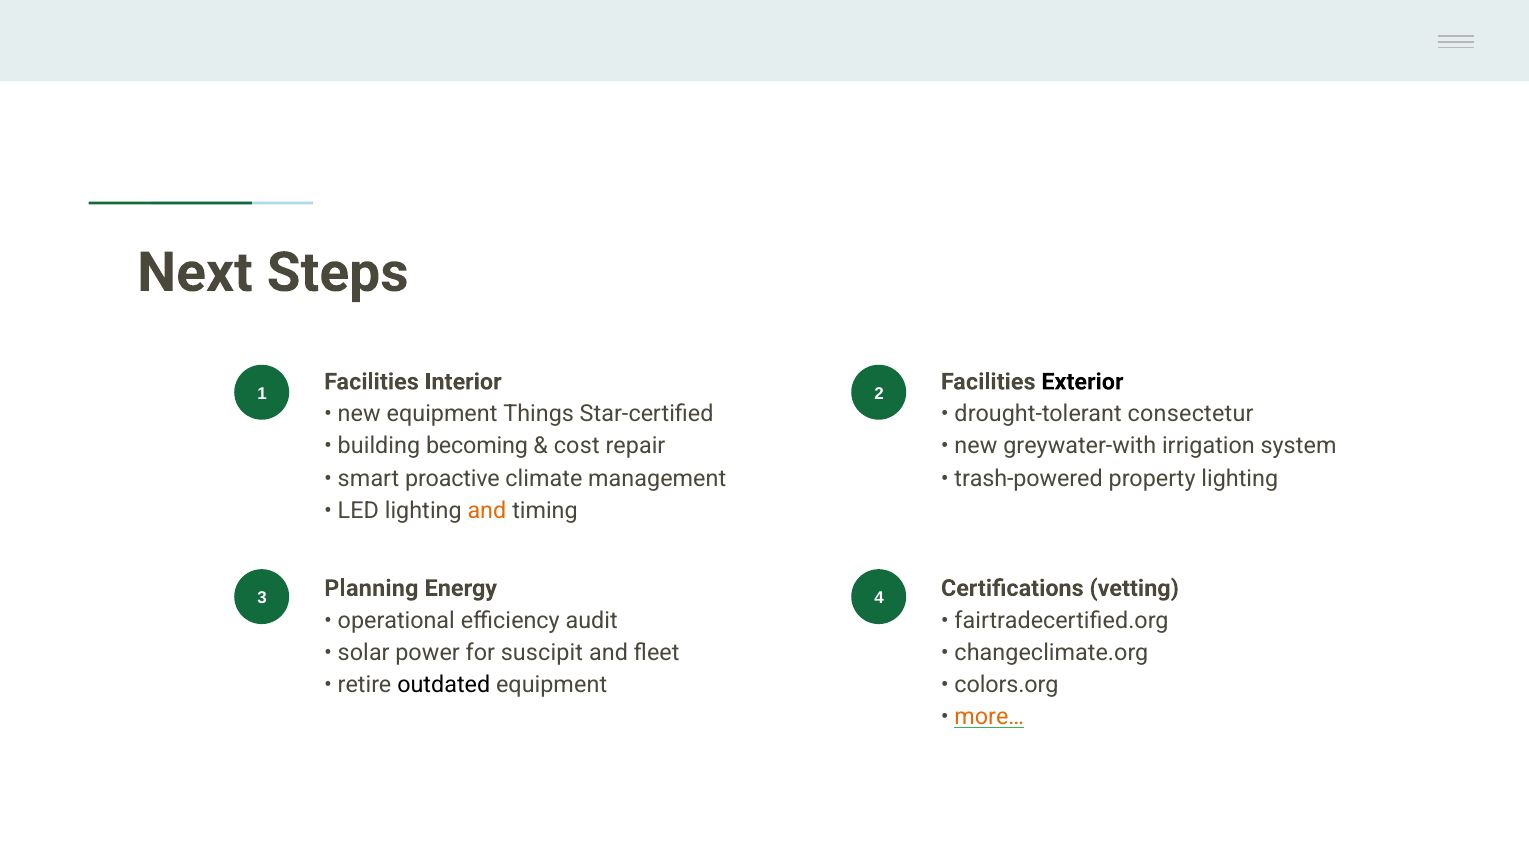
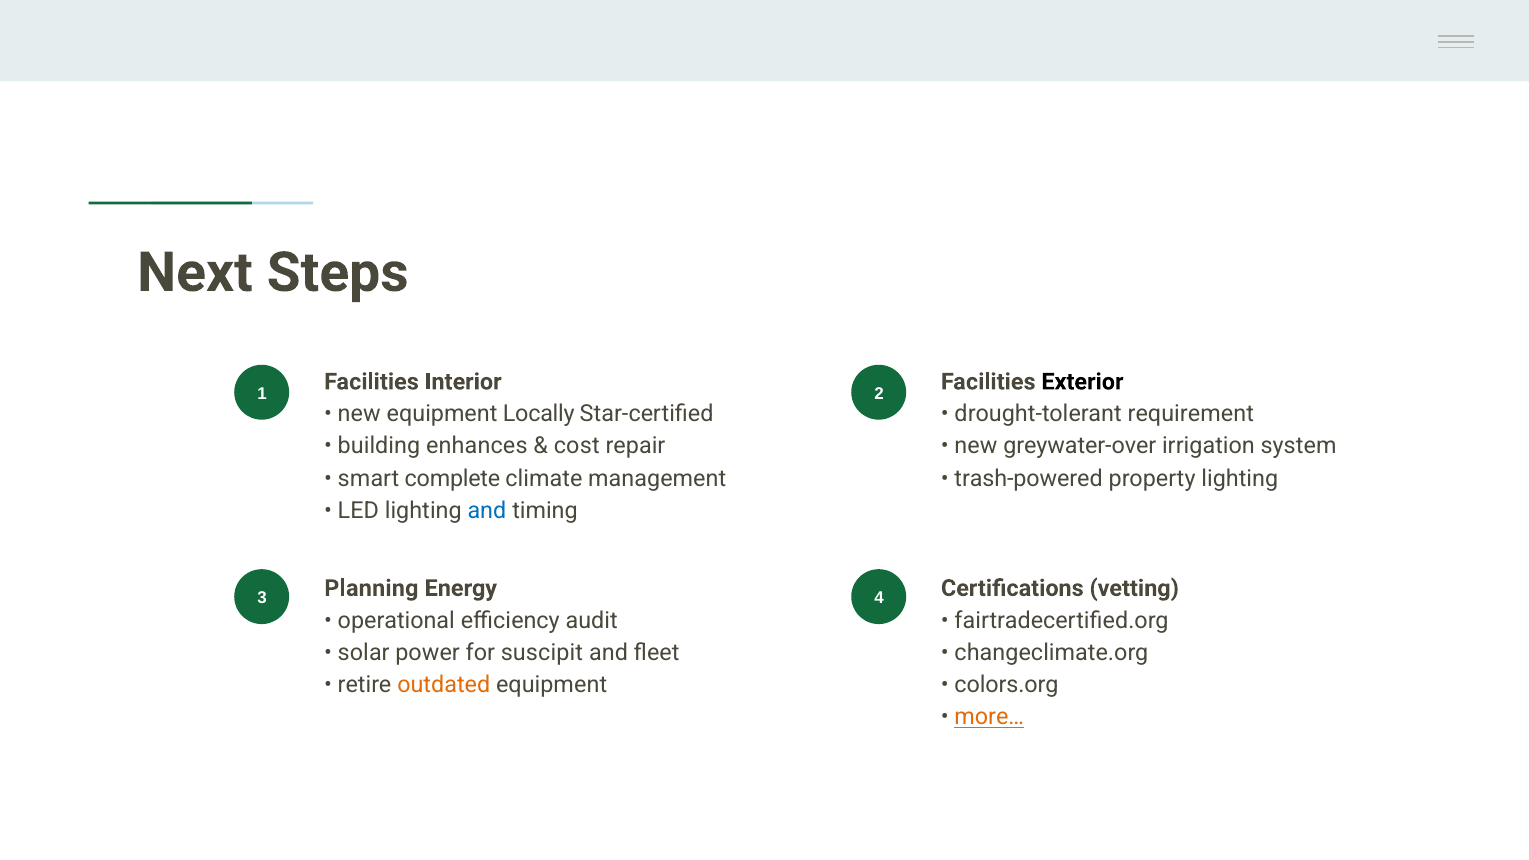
Things: Things -> Locally (539, 414)
consectetur: consectetur -> requirement (1191, 414)
becoming: becoming -> enhances (477, 446)
greywater-with: greywater-with -> greywater-over (1080, 446)
proactive: proactive -> complete (452, 478)
and colour: orange -> blue (487, 511)
outdated colour: black -> orange (444, 685)
